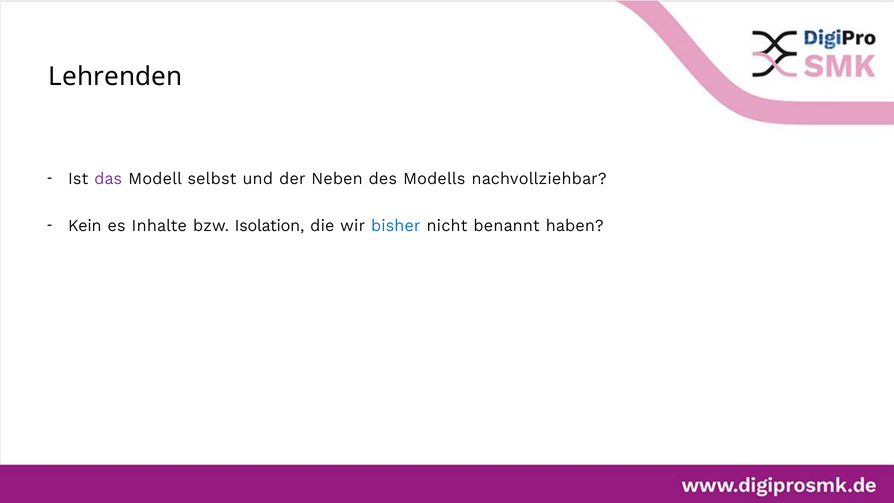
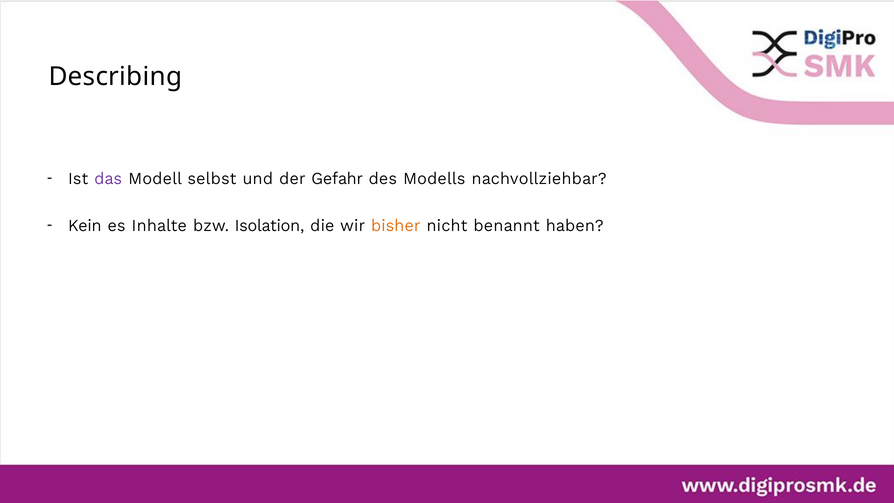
Lehrenden: Lehrenden -> Describing (115, 77)
Neben: Neben -> Gefahr (337, 179)
bisher colour: blue -> orange (396, 226)
